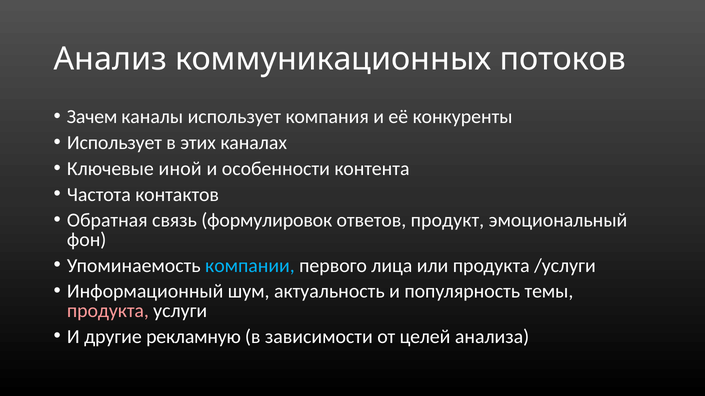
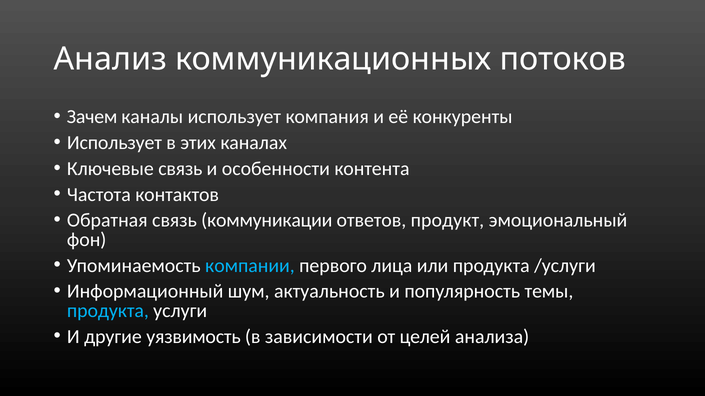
Ключевые иной: иной -> связь (180, 169)
формулировок: формулировок -> коммуникации (267, 221)
продукта colour: pink -> light blue (108, 311)
рекламную: рекламную -> уязвимость (194, 337)
